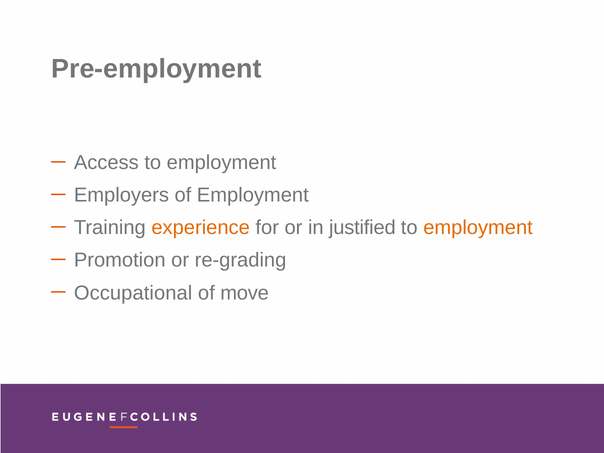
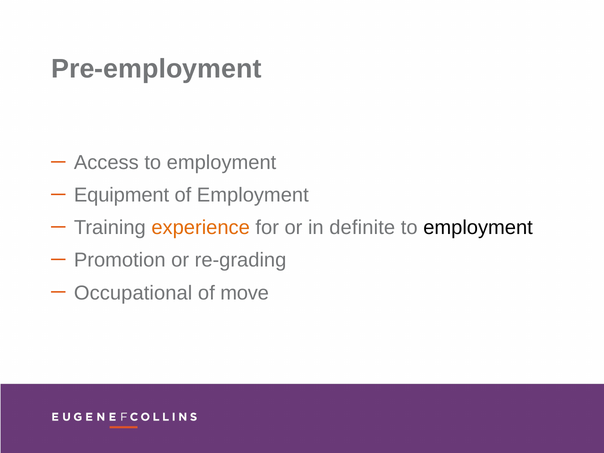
Employers: Employers -> Equipment (122, 195)
justified: justified -> definite (362, 228)
employment colour: orange -> black (478, 228)
